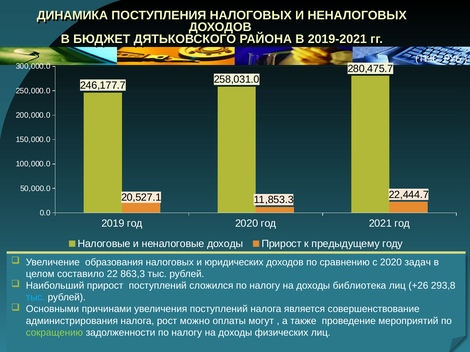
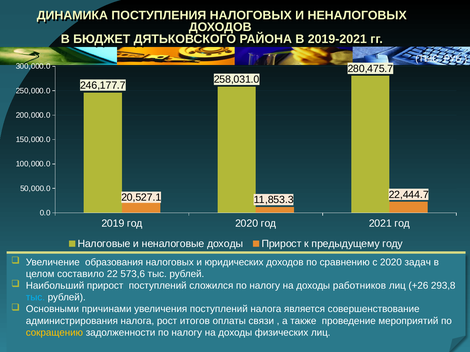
863,3: 863,3 -> 573,6 (133, 274)
библиотека: библиотека -> работников (359, 286)
можно: можно -> итогов (195, 321)
могут: могут -> связи (261, 321)
сокращению colour: light green -> yellow (54, 333)
